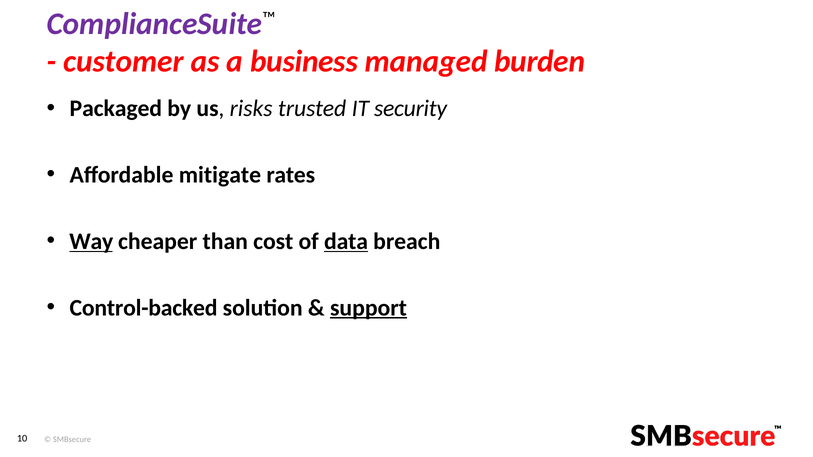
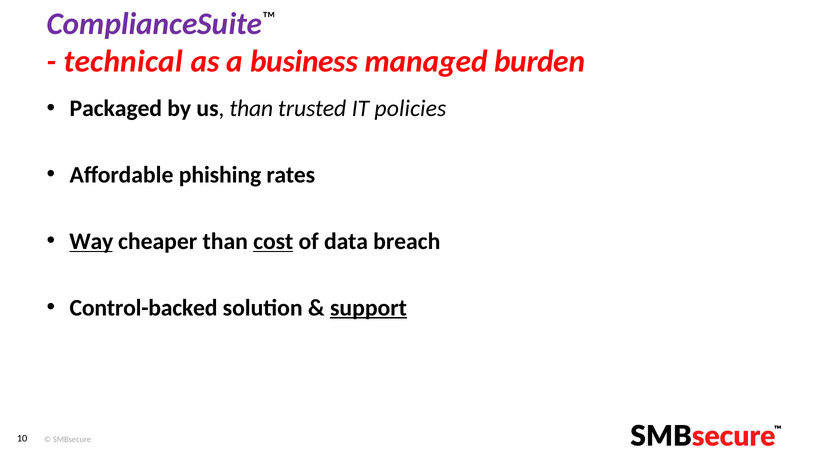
customer: customer -> technical (123, 62)
us risks: risks -> than (251, 109)
security: security -> policies (410, 109)
mitigate: mitigate -> phishing (220, 175)
cost underline: none -> present (273, 241)
data underline: present -> none (346, 241)
